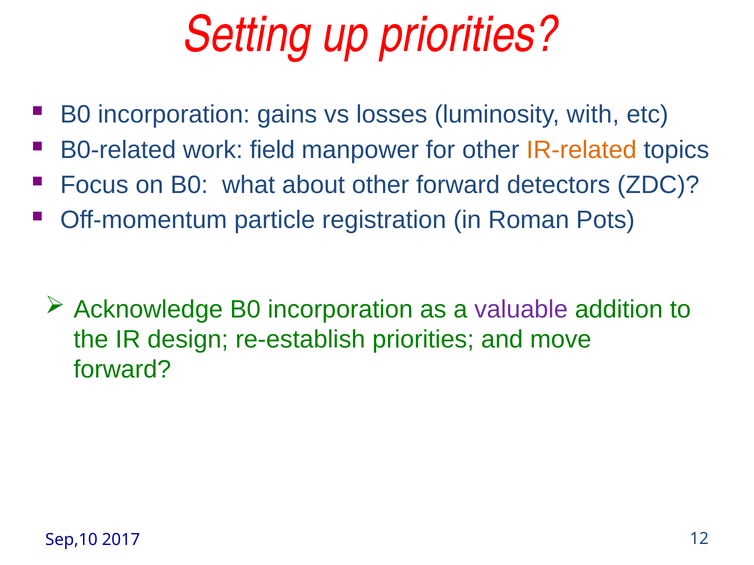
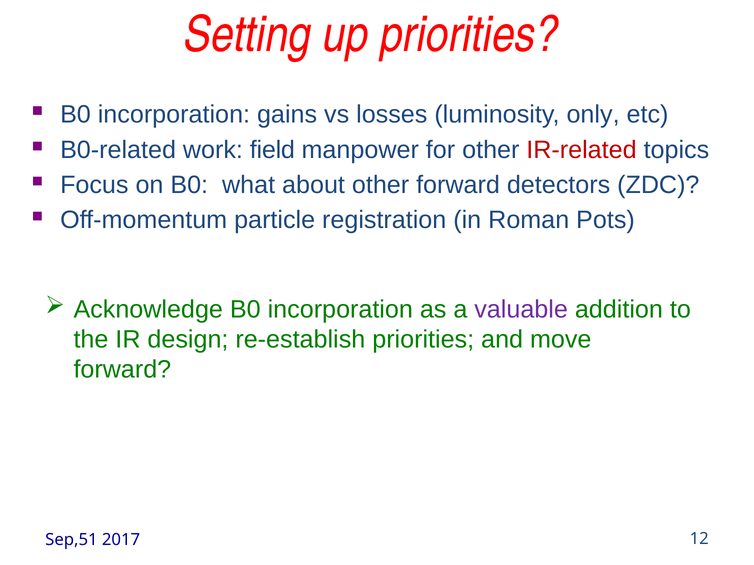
with: with -> only (593, 115)
IR-related colour: orange -> red (581, 150)
Sep,10: Sep,10 -> Sep,51 (71, 540)
